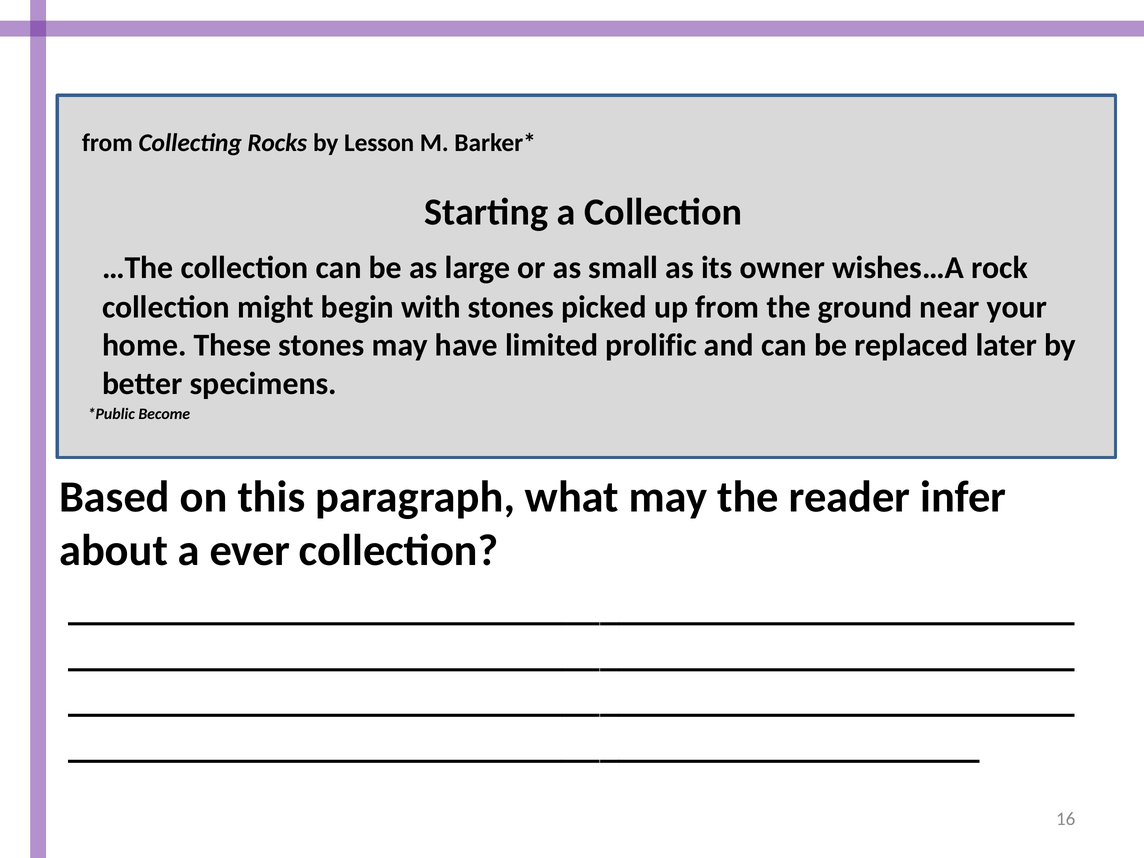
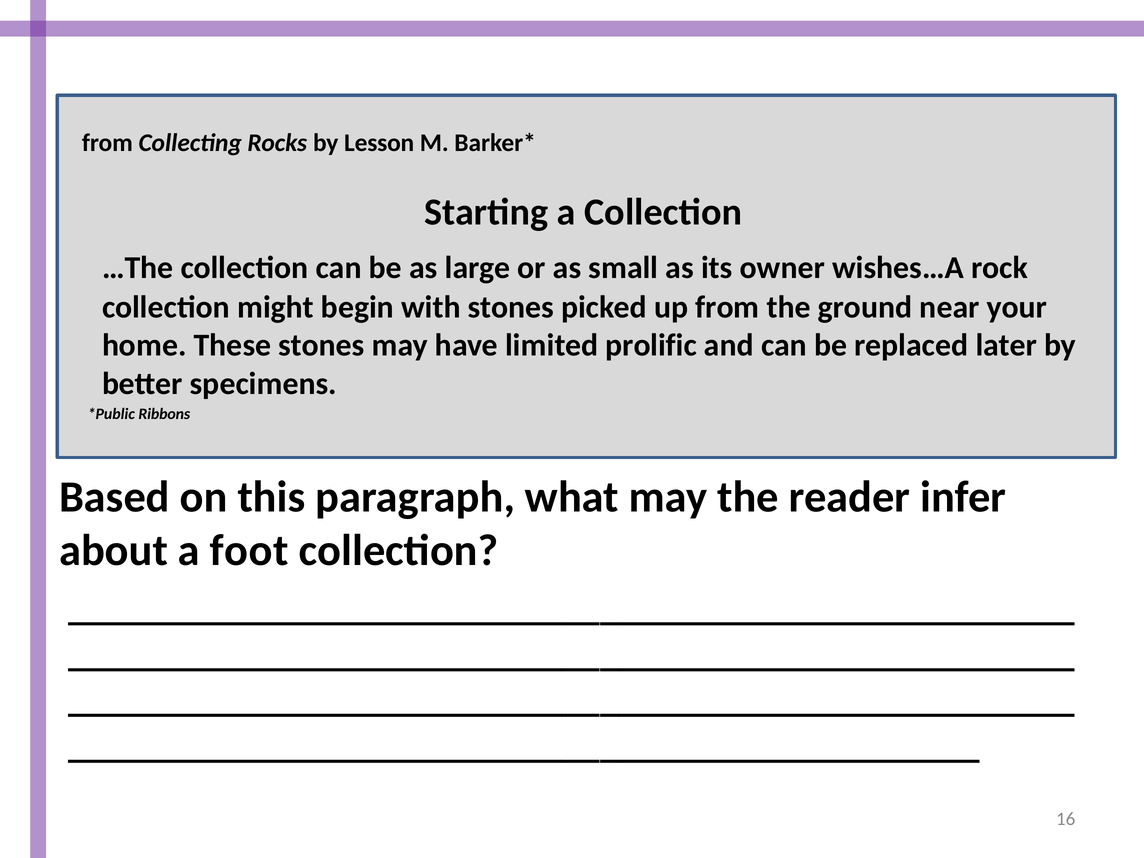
Become: Become -> Ribbons (164, 414)
ever: ever -> foot (249, 550)
